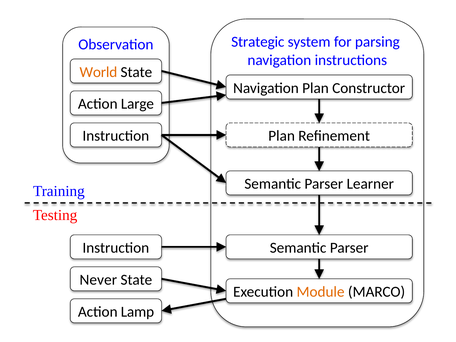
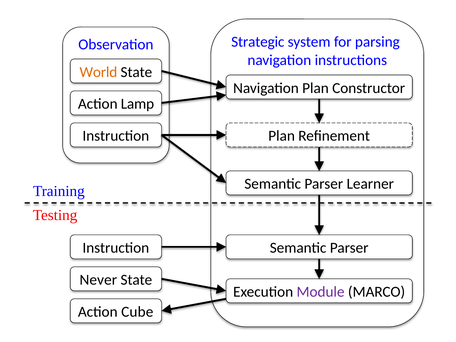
Large: Large -> Lamp (137, 104)
Module colour: orange -> purple (321, 292)
Lamp: Lamp -> Cube (137, 312)
